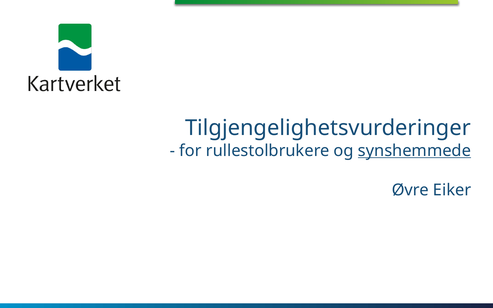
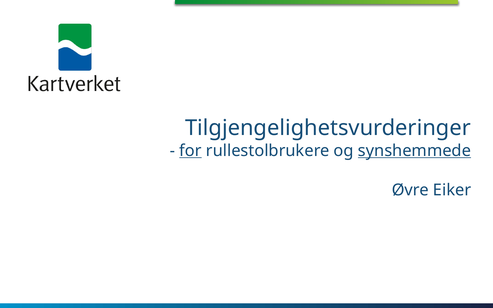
for underline: none -> present (191, 151)
